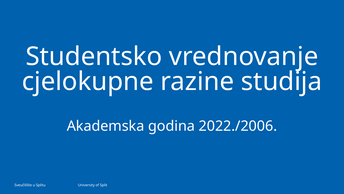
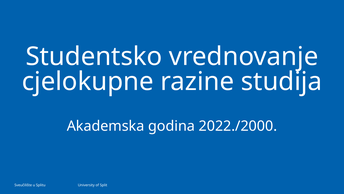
2022./2006: 2022./2006 -> 2022./2000 (238, 126)
